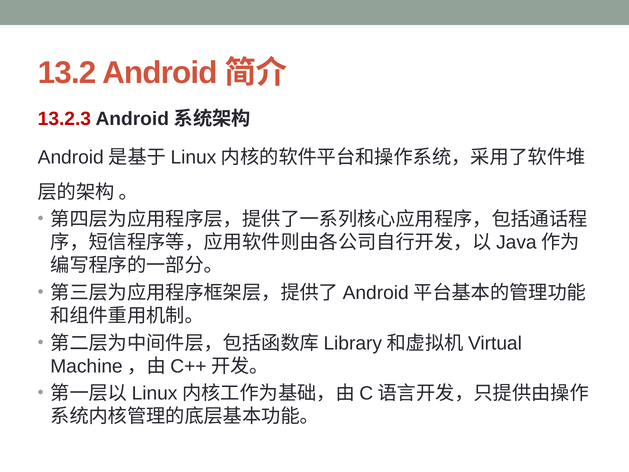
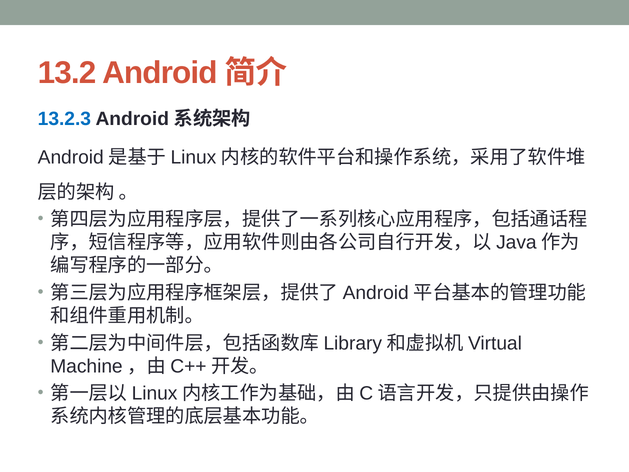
13.2.3 colour: red -> blue (64, 119)
